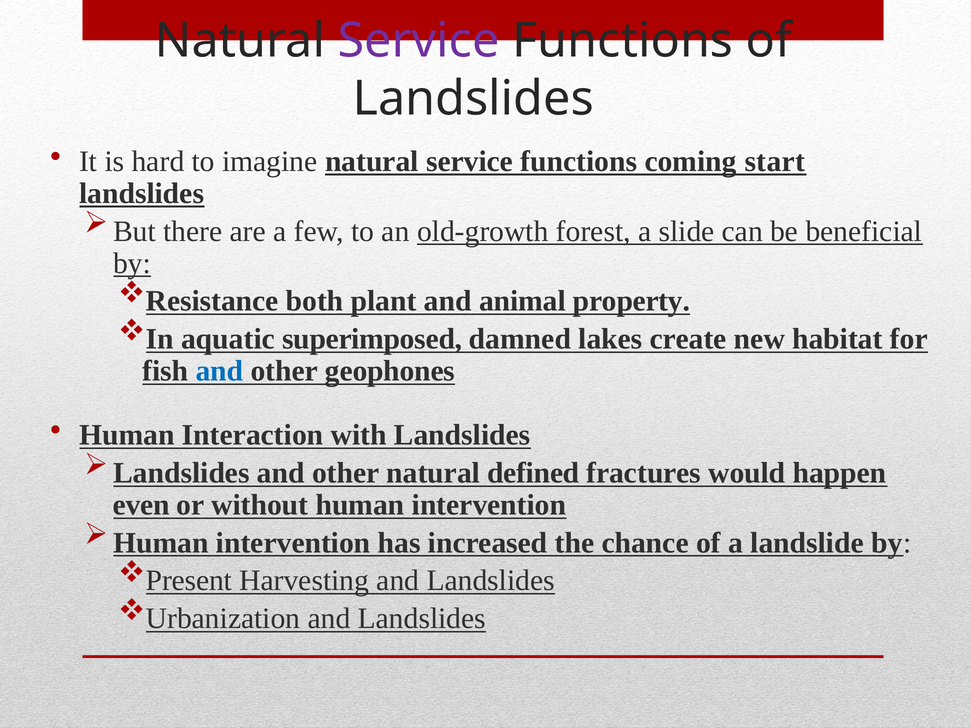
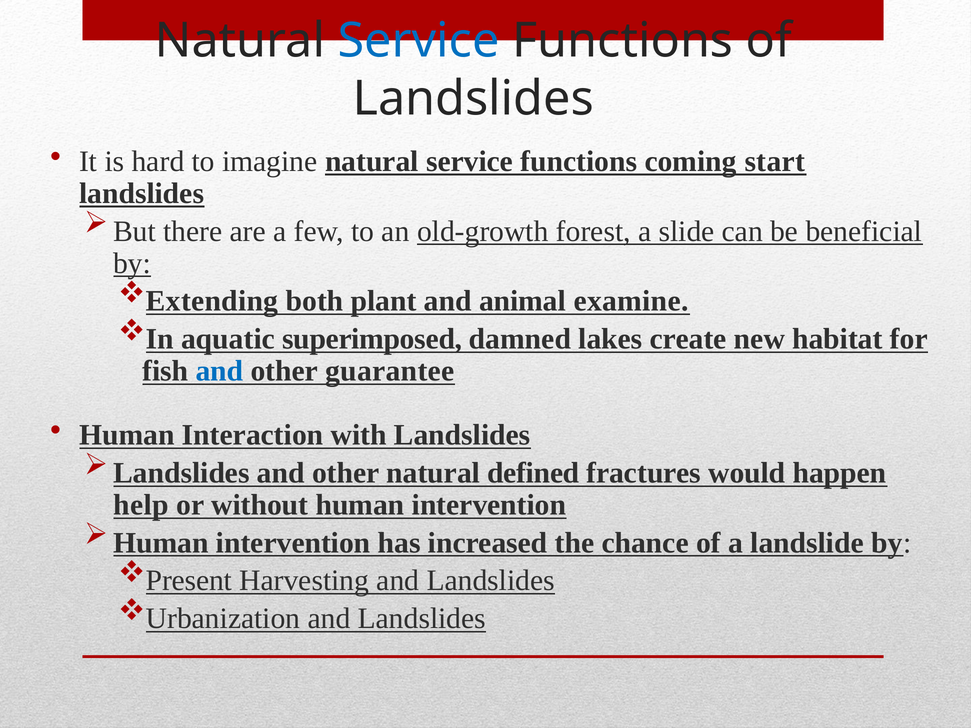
Service colour: purple -> blue (419, 41)
Resistance: Resistance -> Extending (212, 301)
property: property -> examine (631, 301)
geophones: geophones -> guarantee (390, 371)
even: even -> help (141, 505)
